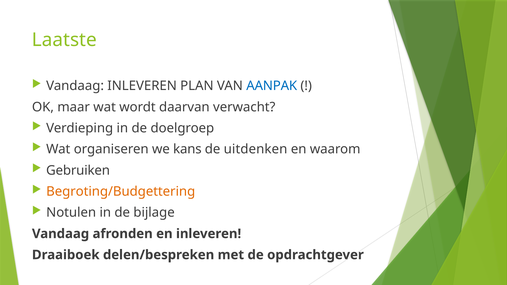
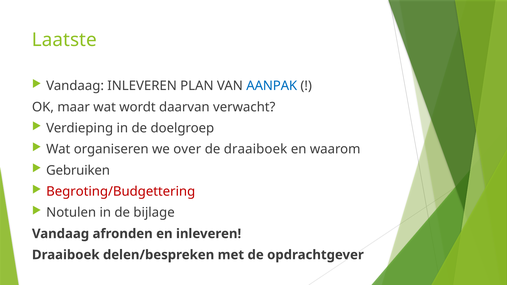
kans: kans -> over (187, 149)
de uitdenken: uitdenken -> draaiboek (256, 149)
Begroting/Budgettering colour: orange -> red (121, 192)
